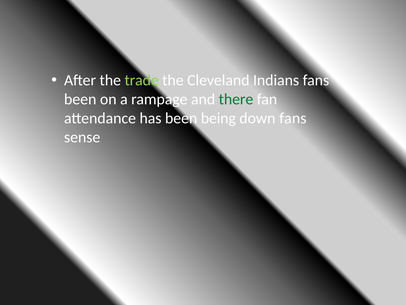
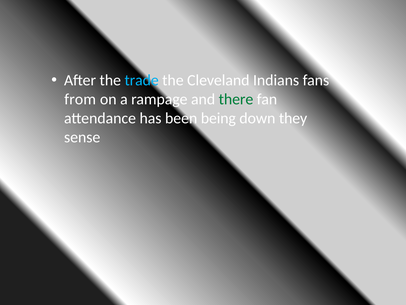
trade colour: light green -> light blue (142, 80)
been: been -> from (80, 99)
down fans: fans -> they (293, 118)
